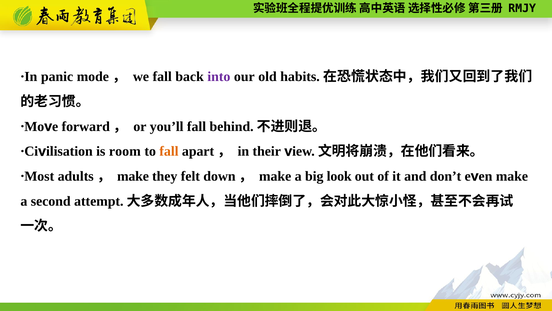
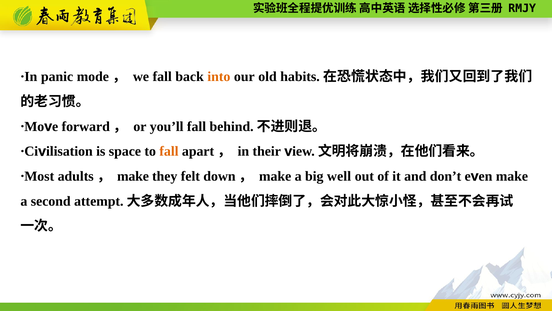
into colour: purple -> orange (219, 77)
room: room -> space (125, 151)
look: look -> well (339, 176)
